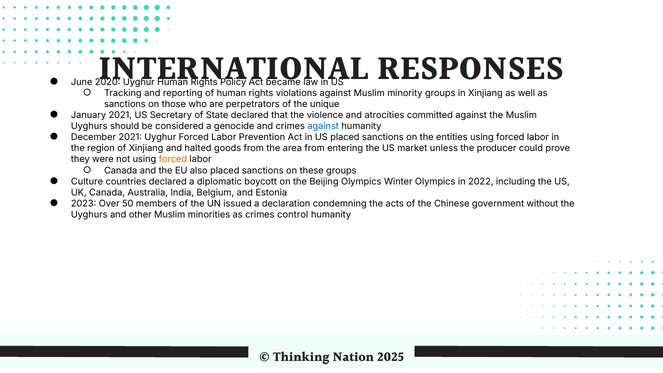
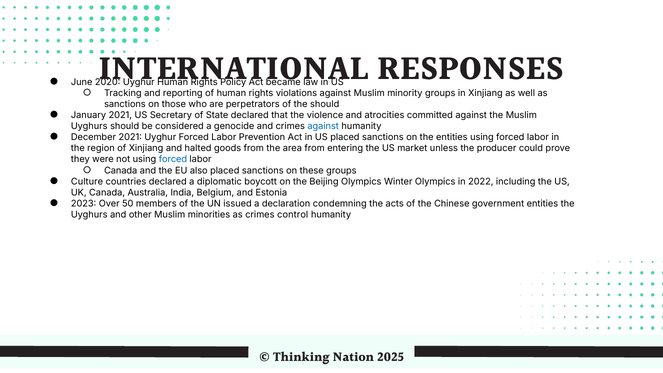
the unique: unique -> should (325, 104)
forced colour: orange -> blue (173, 159)
government without: without -> entities (542, 204)
